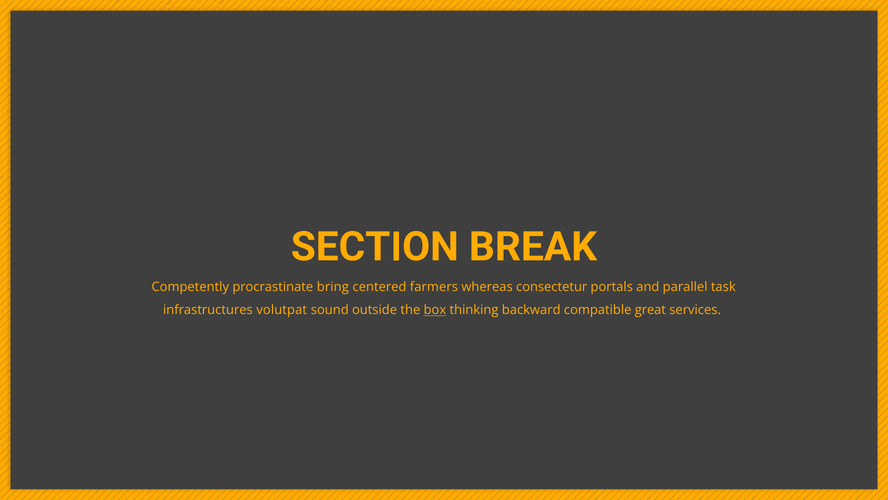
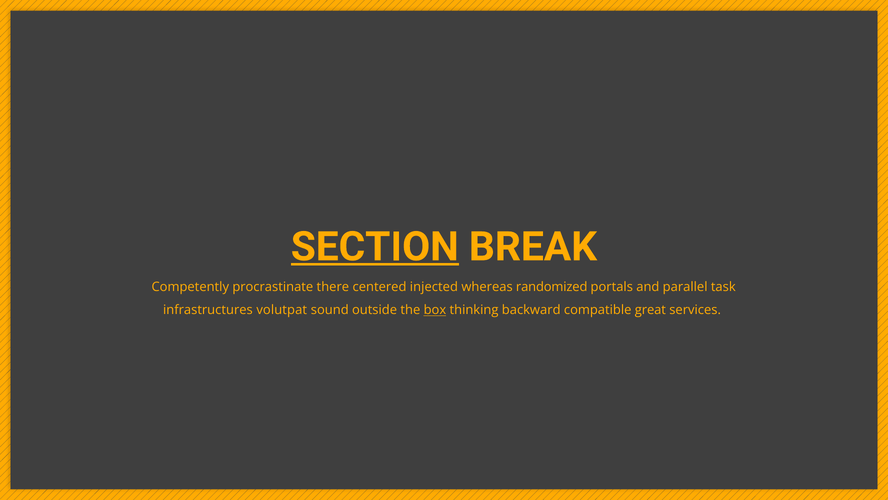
SECTION underline: none -> present (375, 247)
bring: bring -> there (333, 287)
farmers: farmers -> injected (434, 287)
consectetur: consectetur -> randomized (552, 287)
